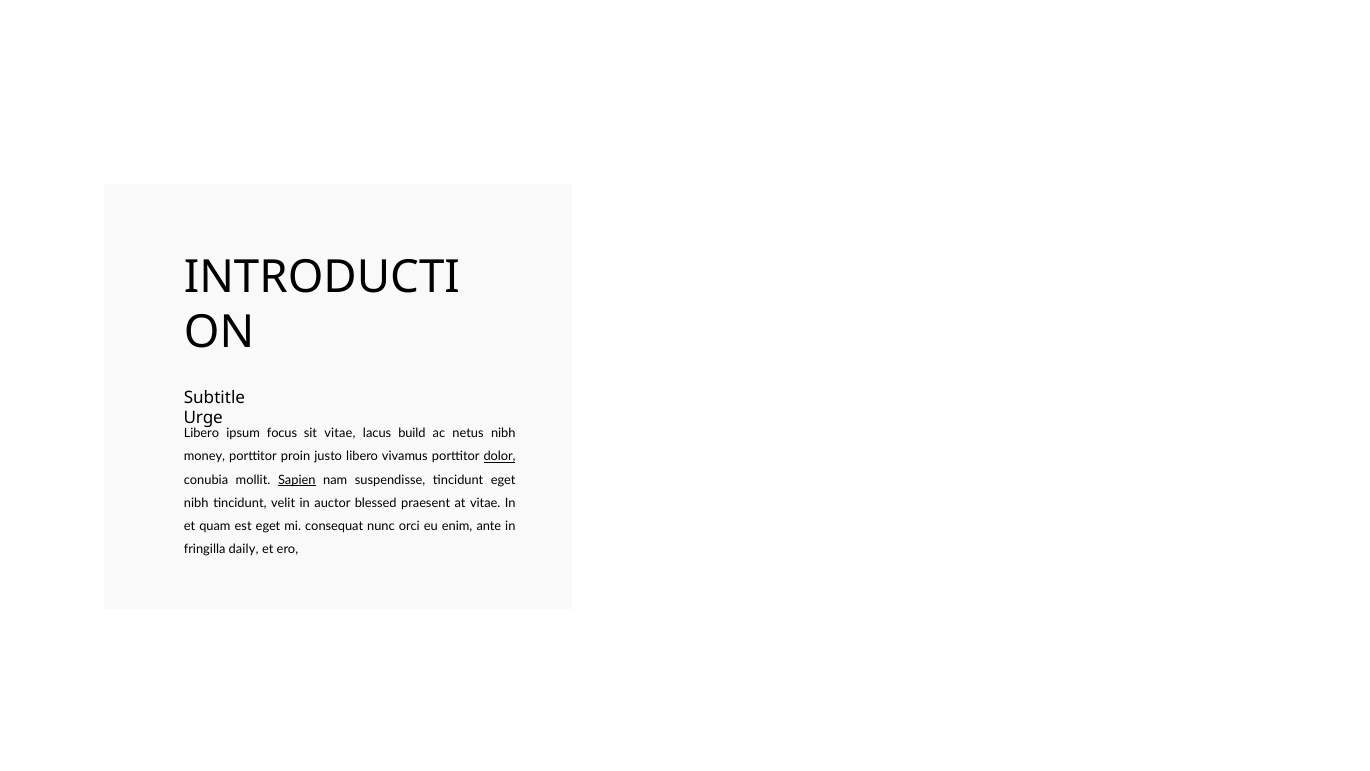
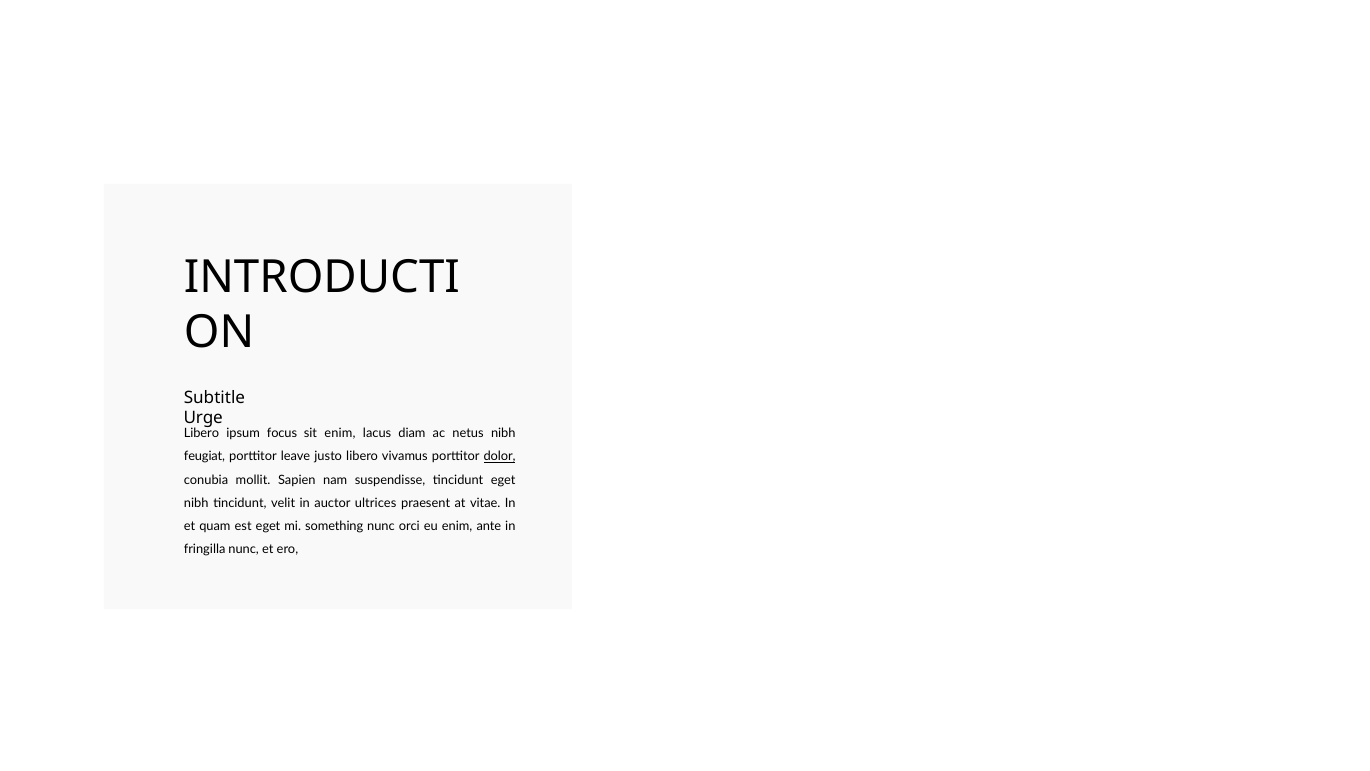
sit vitae: vitae -> enim (340, 433)
build: build -> diam (412, 433)
money: money -> feugiat (205, 456)
proin: proin -> leave (296, 456)
Sapien underline: present -> none (297, 480)
blessed: blessed -> ultrices (376, 503)
consequat: consequat -> something (334, 526)
fringilla daily: daily -> nunc (244, 549)
